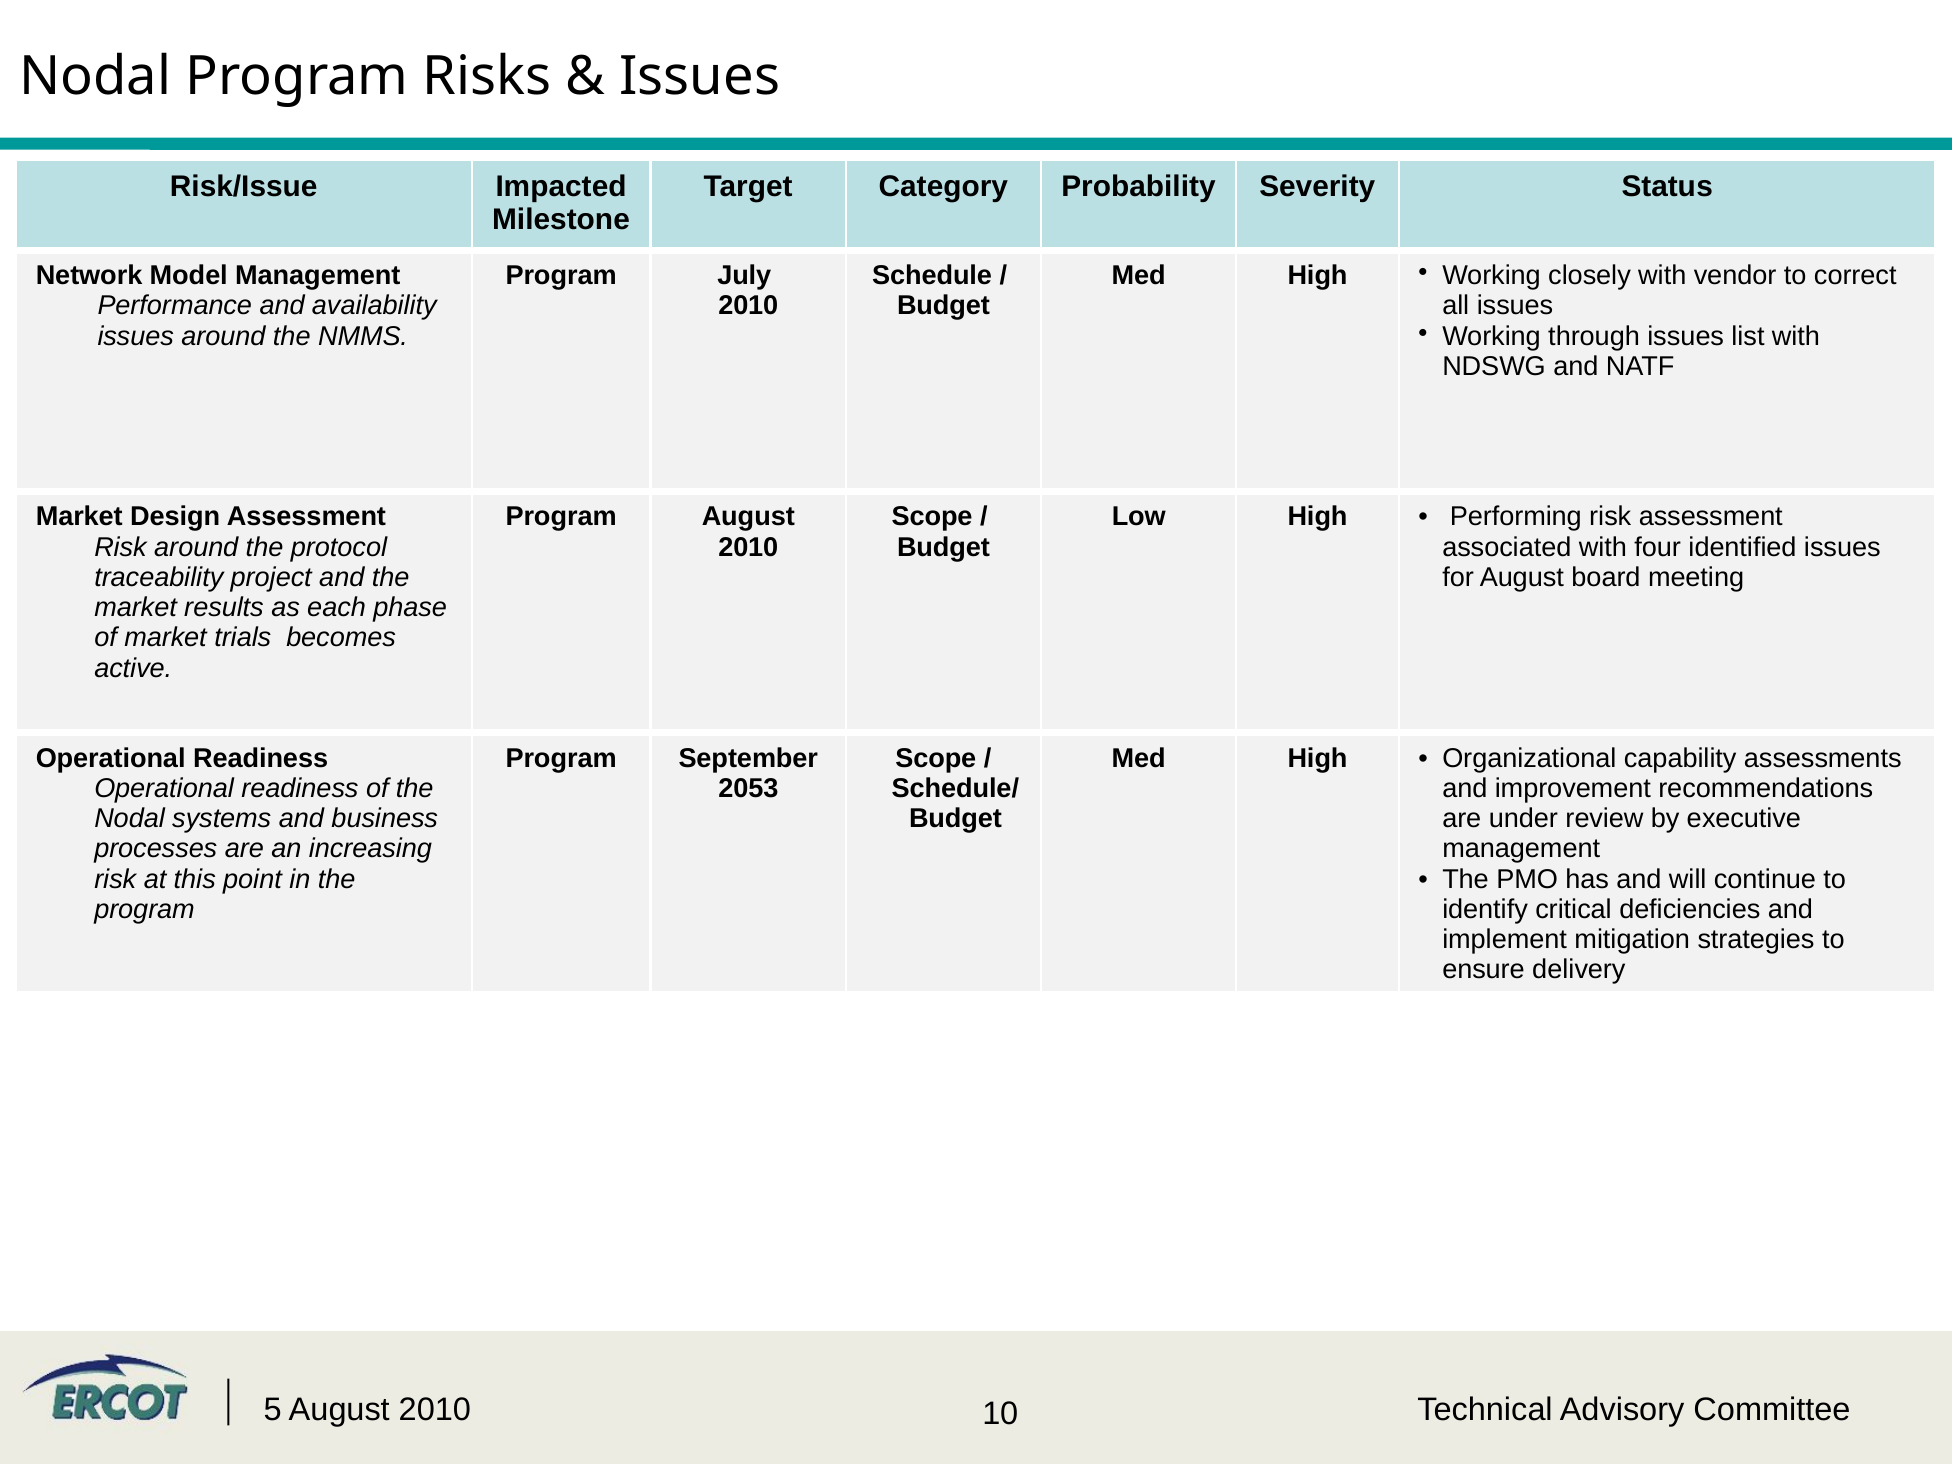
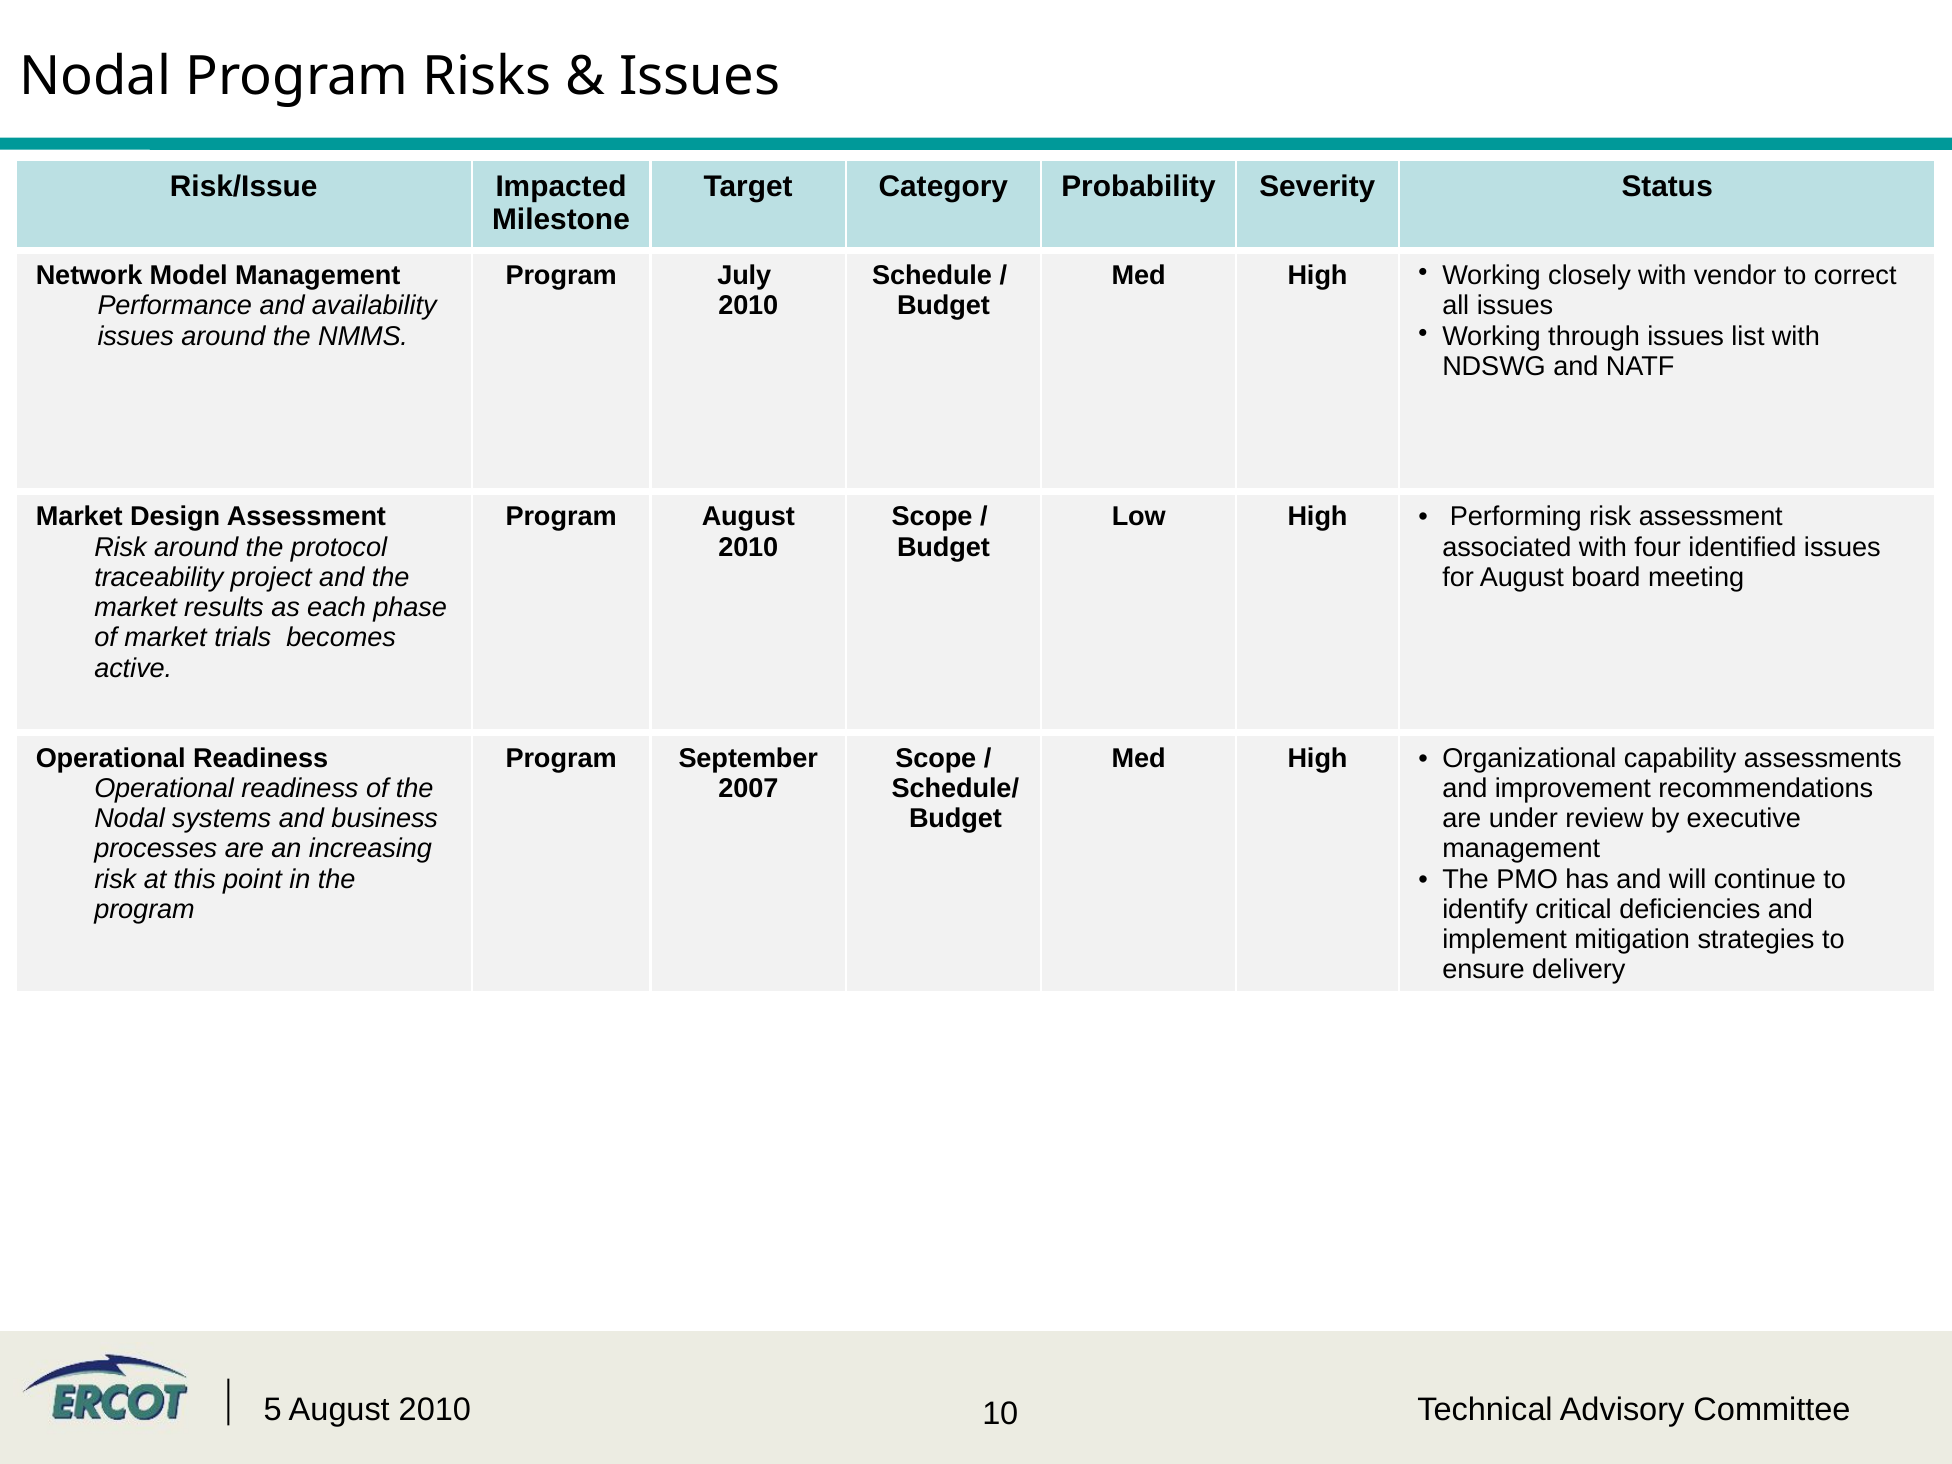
2053: 2053 -> 2007 (748, 788)
